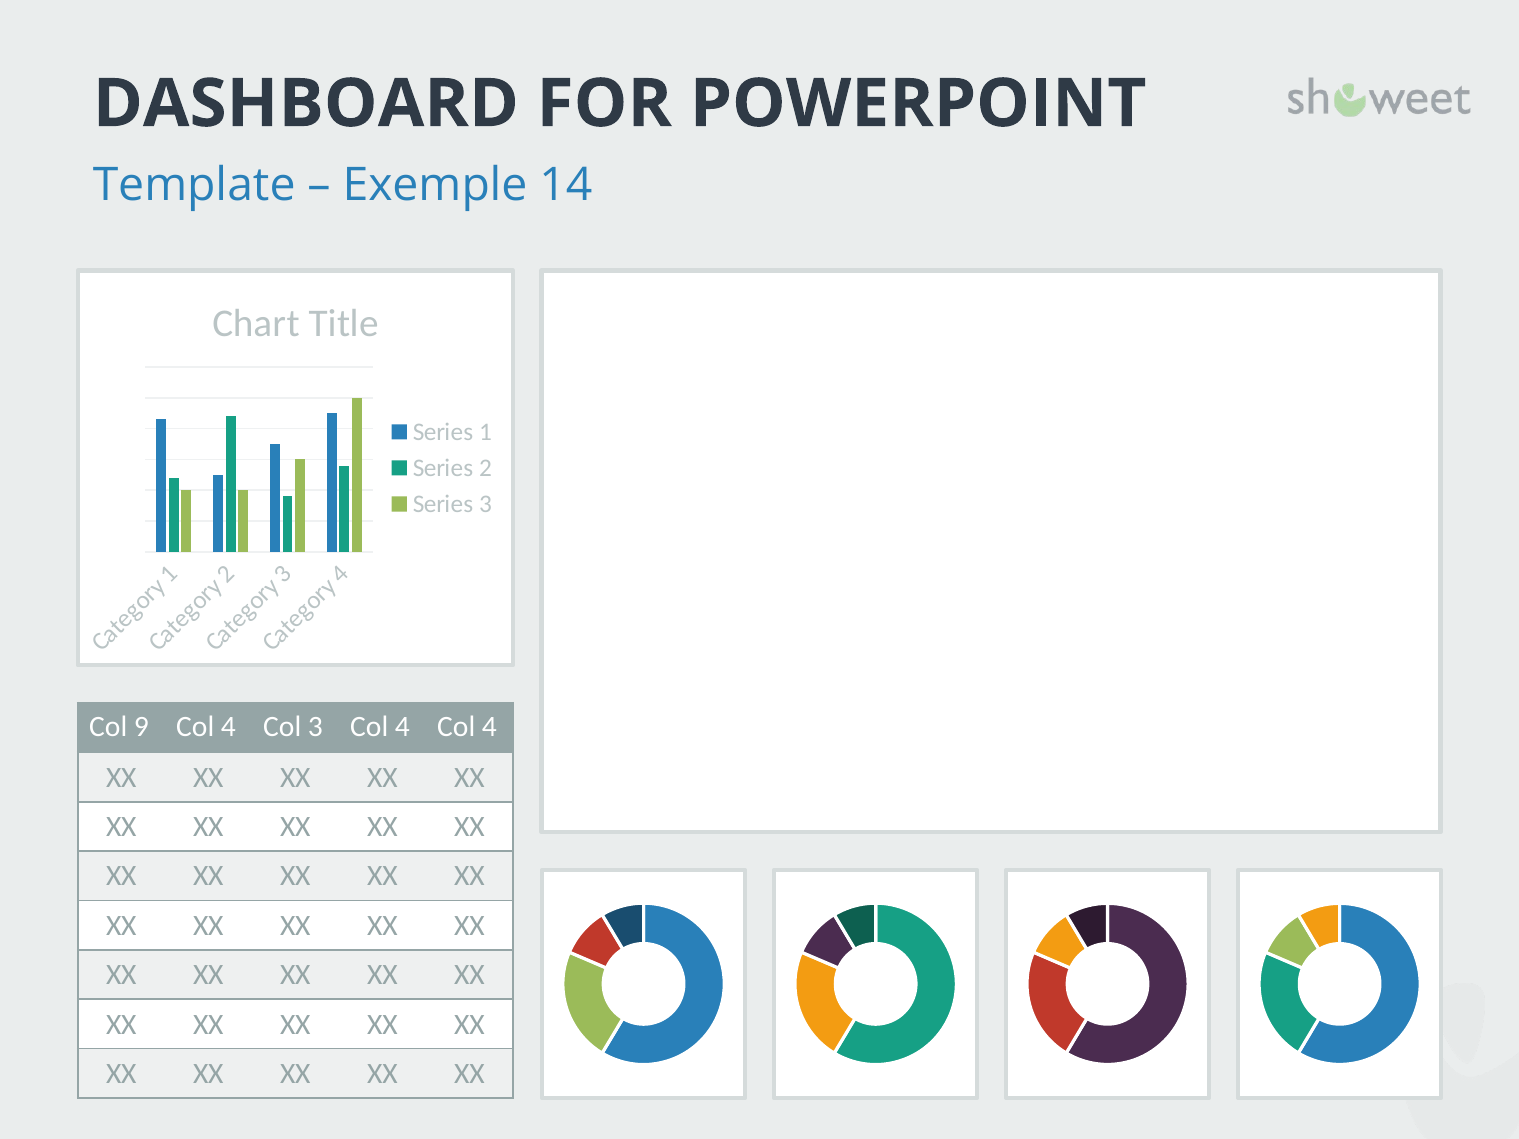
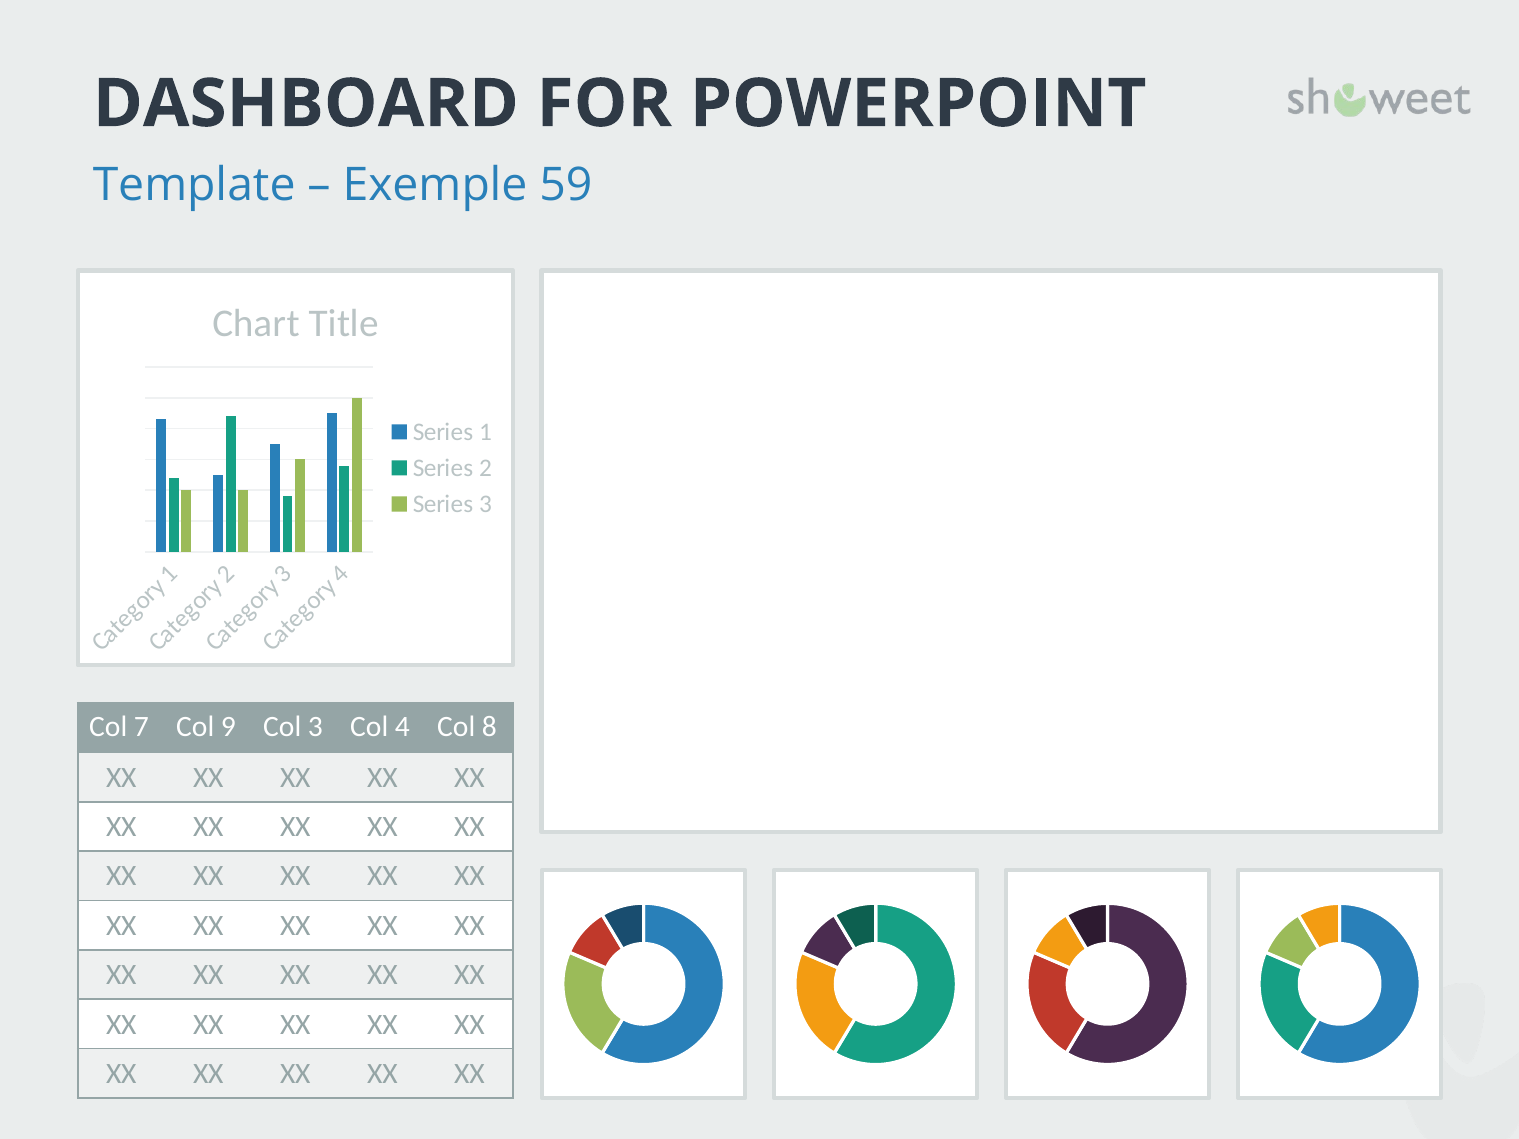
14: 14 -> 59 (566, 185)
9: 9 -> 7 (141, 727)
4: 4 -> 9 (228, 727)
4 Col 4: 4 -> 8 (489, 727)
